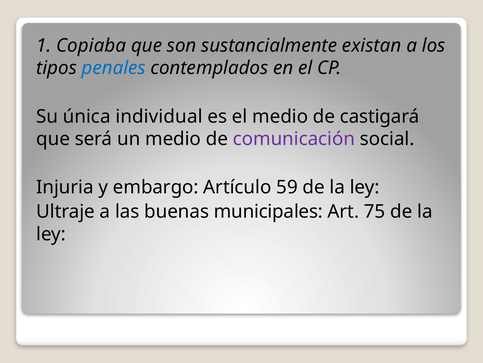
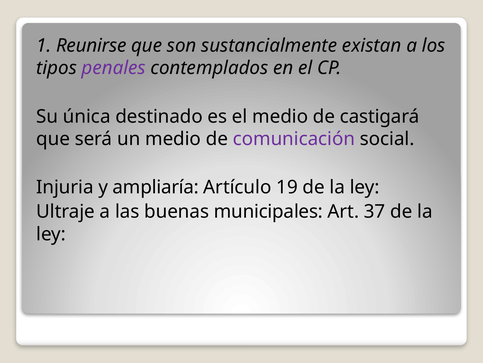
Copiaba: Copiaba -> Reunirse (91, 45)
penales colour: blue -> purple (114, 68)
individual: individual -> destinado (159, 116)
embargo: embargo -> ampliaría (156, 187)
59: 59 -> 19 (287, 187)
75: 75 -> 37 (375, 211)
